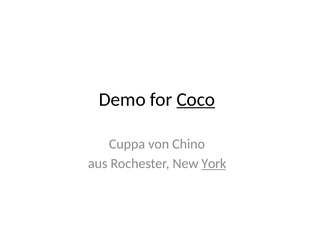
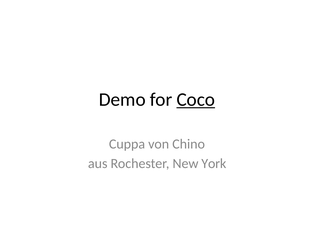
York underline: present -> none (214, 164)
